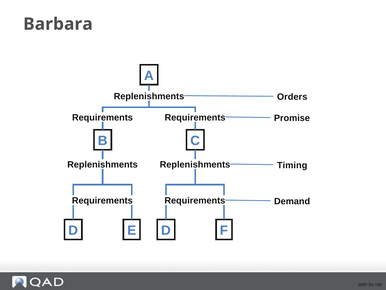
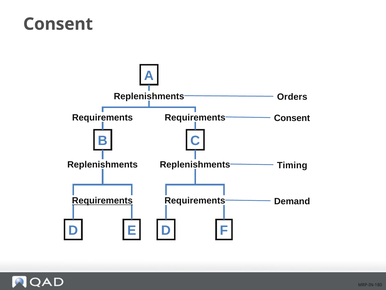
Barbara: Barbara -> Consent (58, 24)
Requirements Promise: Promise -> Consent (292, 118)
Requirements underline: none -> present (102, 200)
